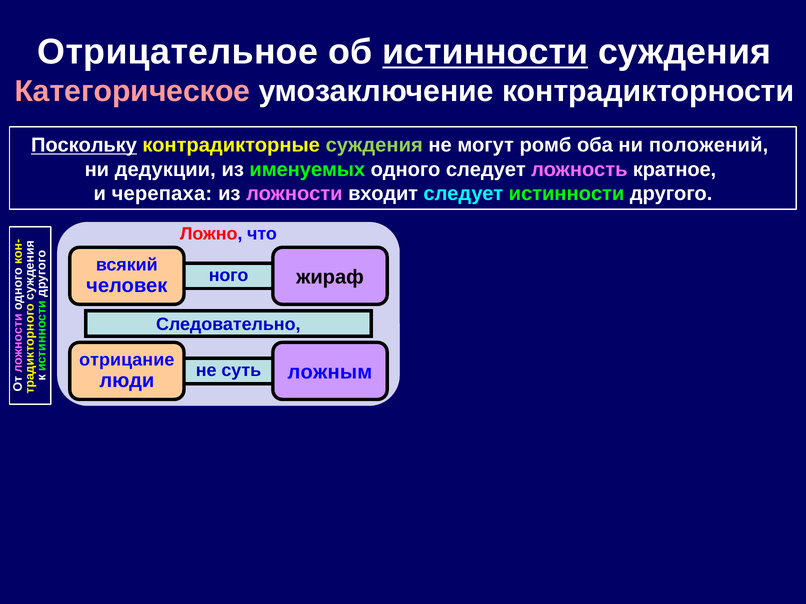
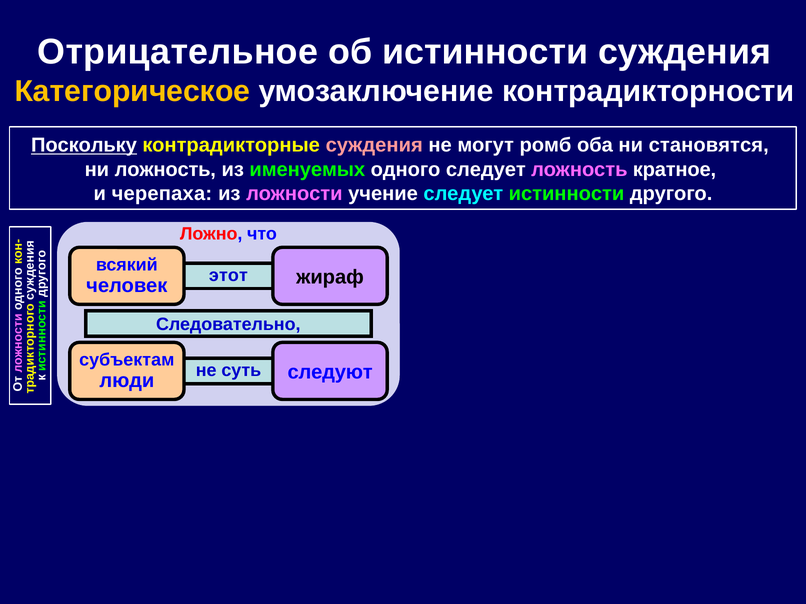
истинности underline: present -> none (485, 52)
Категорическое colour: pink -> yellow (132, 91)
суждения colour: light green -> pink (374, 145)
положений: положений -> становятся (709, 145)
ни дедукции: дедукции -> ложность (165, 170)
входит: входит -> учение (383, 194)
ного: ного -> этот (228, 275)
отрицание: отрицание -> субъектам (127, 360)
ложным: ложным -> следуют (330, 373)
